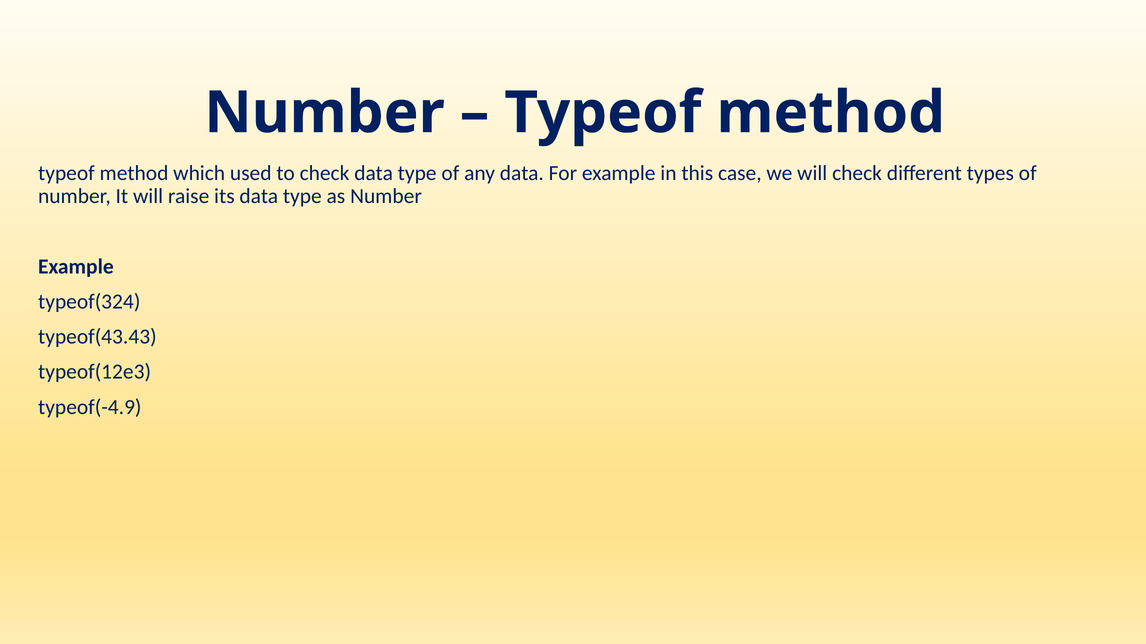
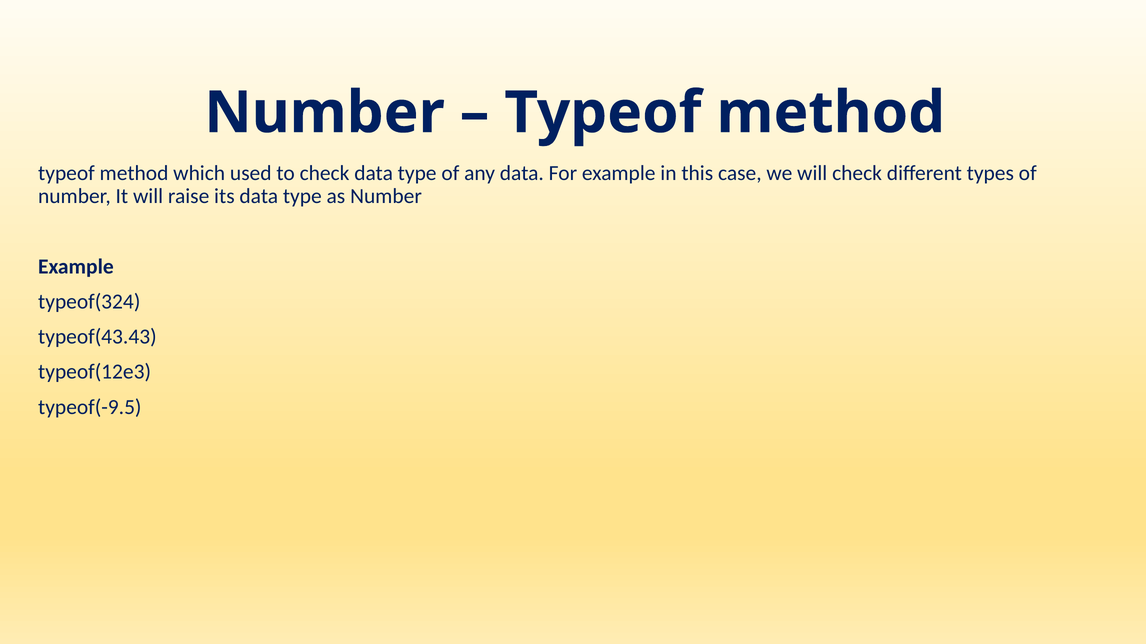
typeof(-4.9: typeof(-4.9 -> typeof(-9.5 (90, 407)
